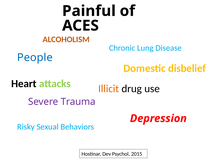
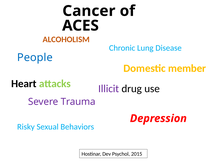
Painful: Painful -> Cancer (89, 11)
disbelief: disbelief -> member (187, 68)
Illicit colour: orange -> purple (109, 89)
